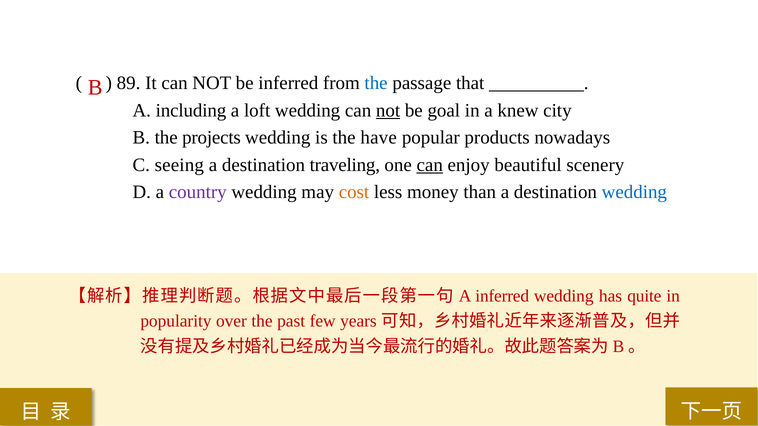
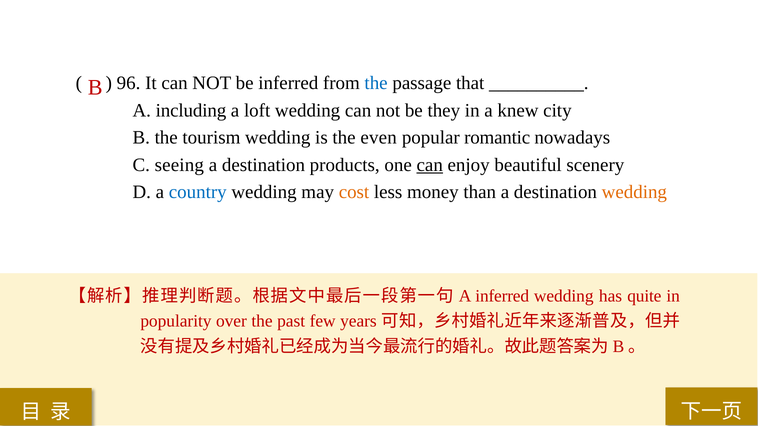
89: 89 -> 96 (129, 83)
not underline: present -> none (388, 111)
goal: goal -> they (444, 111)
projects: projects -> tourism (211, 138)
have: have -> even (379, 138)
products: products -> romantic (497, 138)
traveling: traveling -> products (345, 165)
country colour: purple -> blue (198, 192)
wedding colour: blue -> orange (634, 192)
